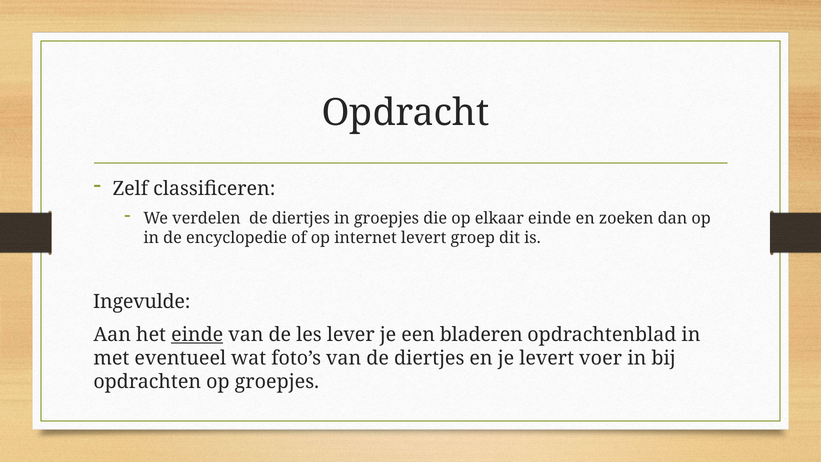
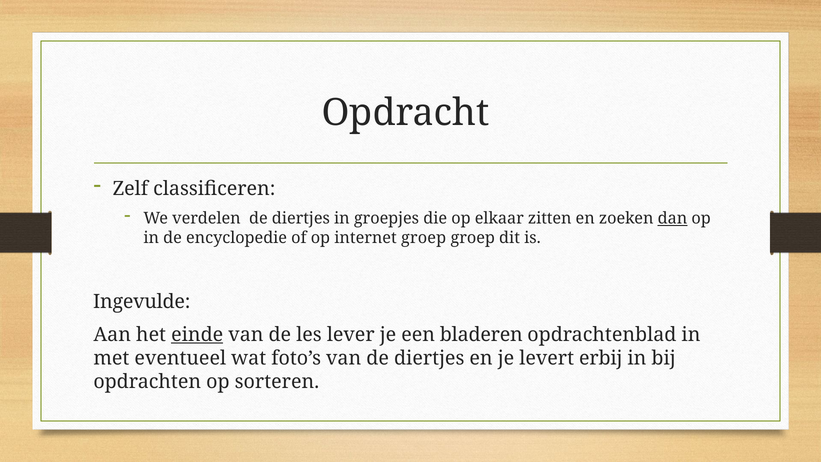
elkaar einde: einde -> zitten (550, 218)
dan underline: none -> present (673, 218)
internet levert: levert -> groep (424, 238)
voer: voer -> erbij (601, 358)
op groepjes: groepjes -> sorteren (277, 382)
